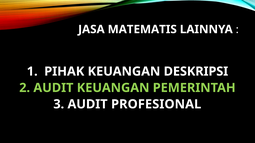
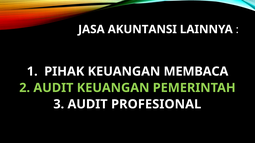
MATEMATIS: MATEMATIS -> AKUNTANSI (142, 29)
DESKRIPSI: DESKRIPSI -> MEMBACA (196, 72)
